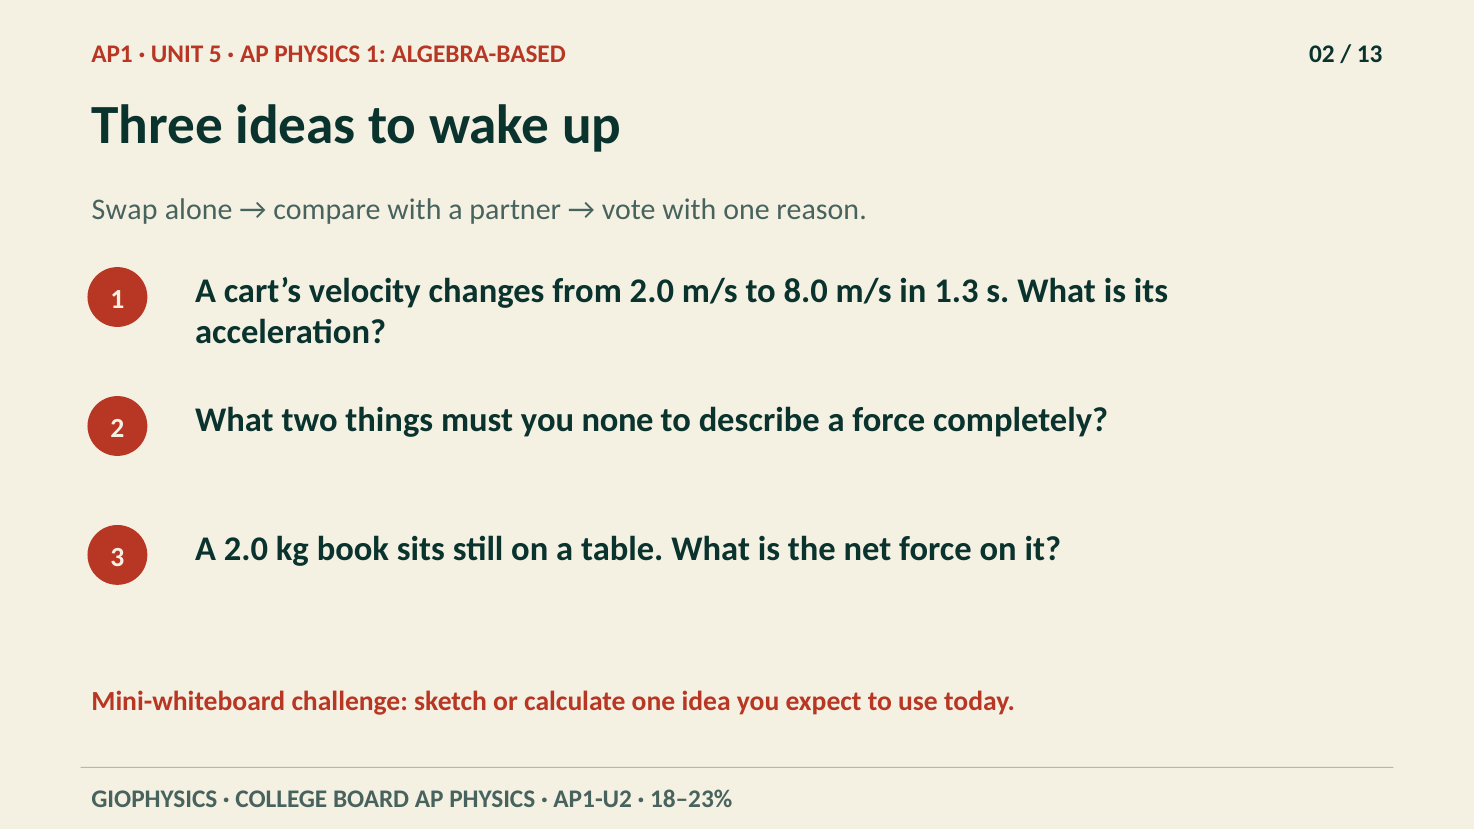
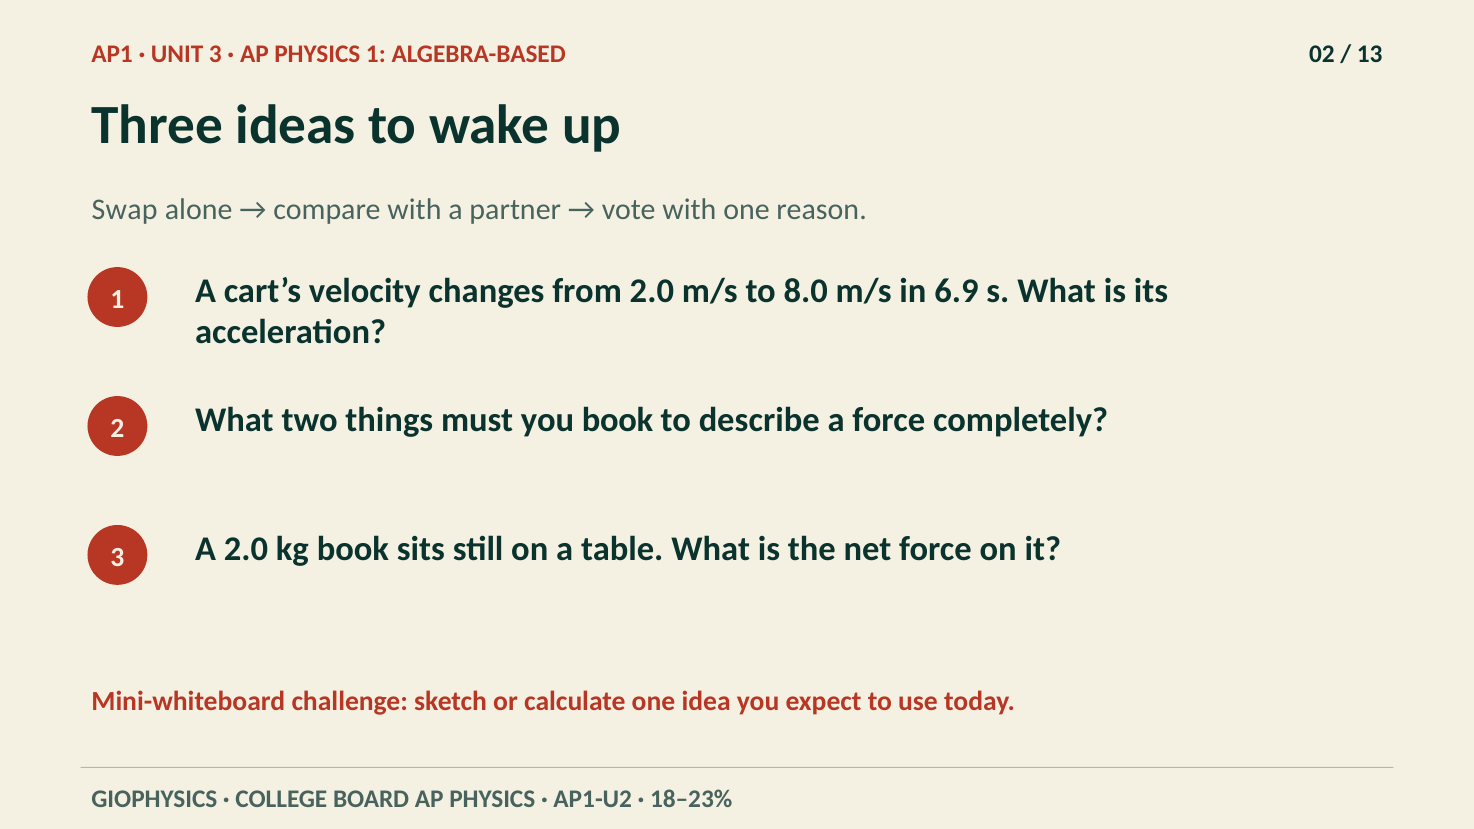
UNIT 5: 5 -> 3 (215, 55)
1.3: 1.3 -> 6.9 (956, 291)
you none: none -> book (618, 420)
